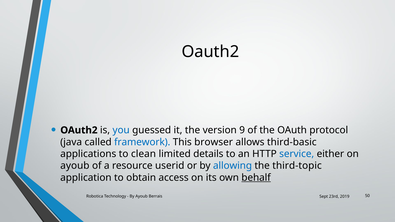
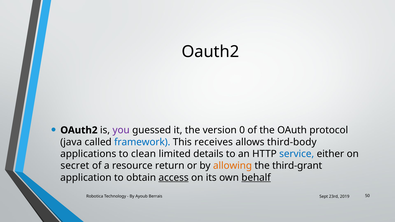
you colour: blue -> purple (121, 130)
9: 9 -> 0 (242, 130)
browser: browser -> receives (214, 142)
third-basic: third-basic -> third-body (292, 142)
ayoub: ayoub -> secret (75, 166)
userid: userid -> return (170, 166)
allowing colour: blue -> orange (233, 166)
third-topic: third-topic -> third-grant (297, 166)
access underline: none -> present (174, 178)
